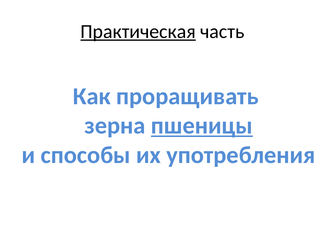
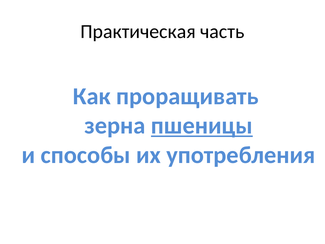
Практическая underline: present -> none (138, 31)
